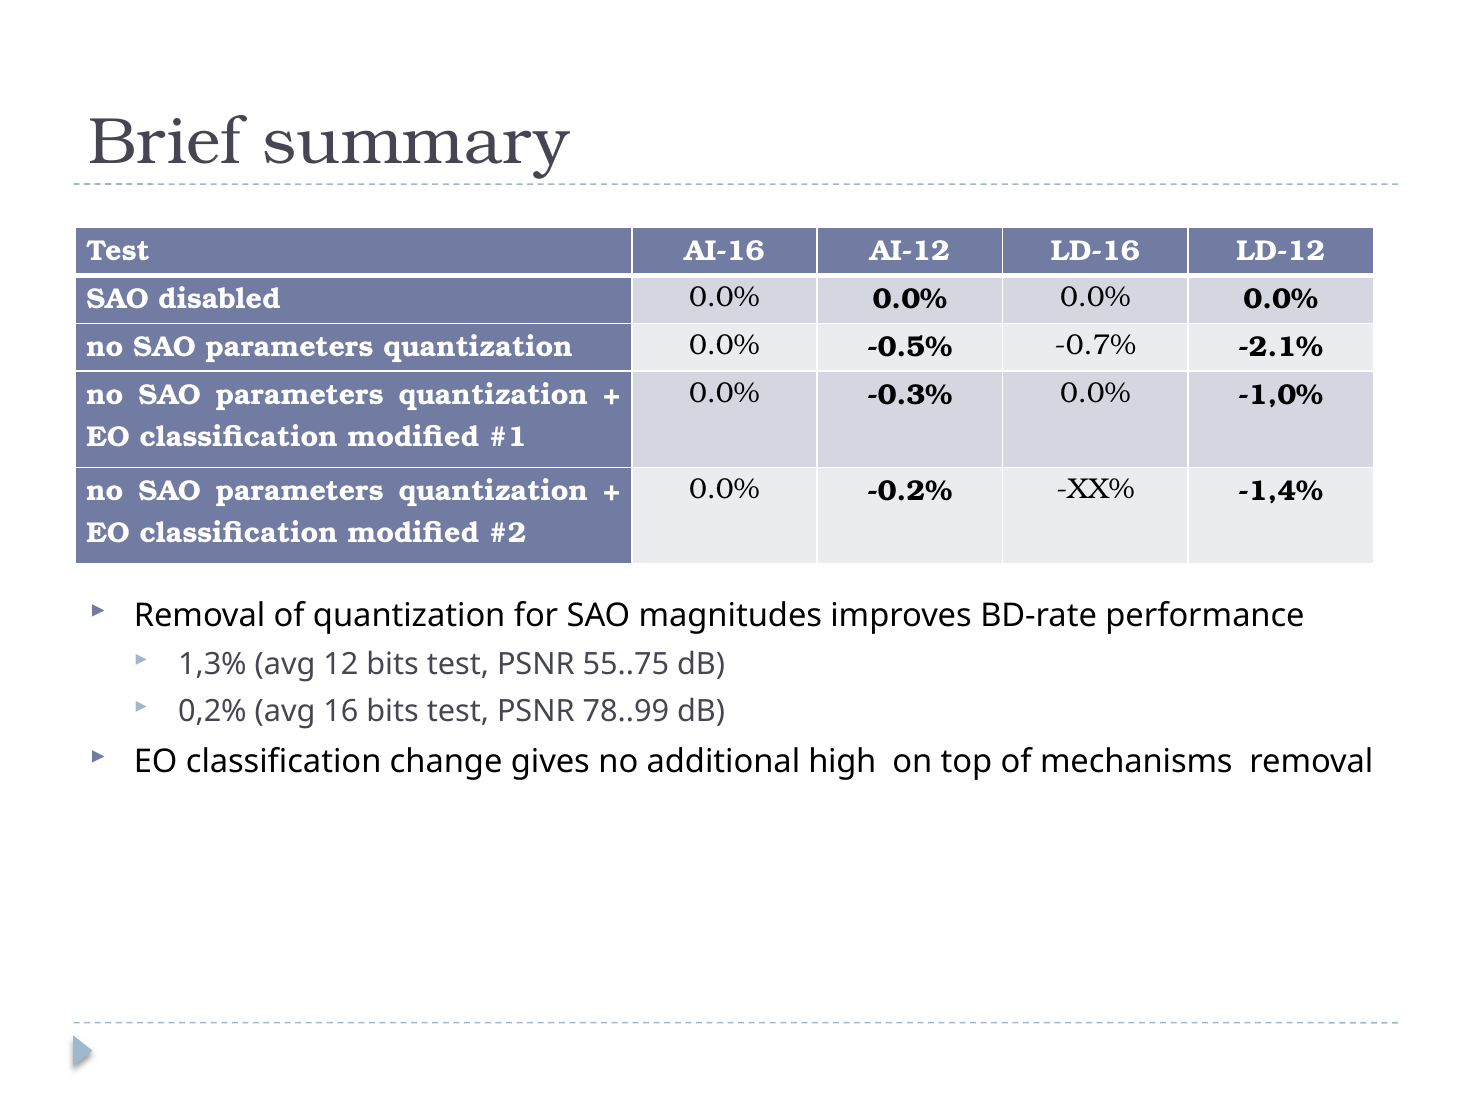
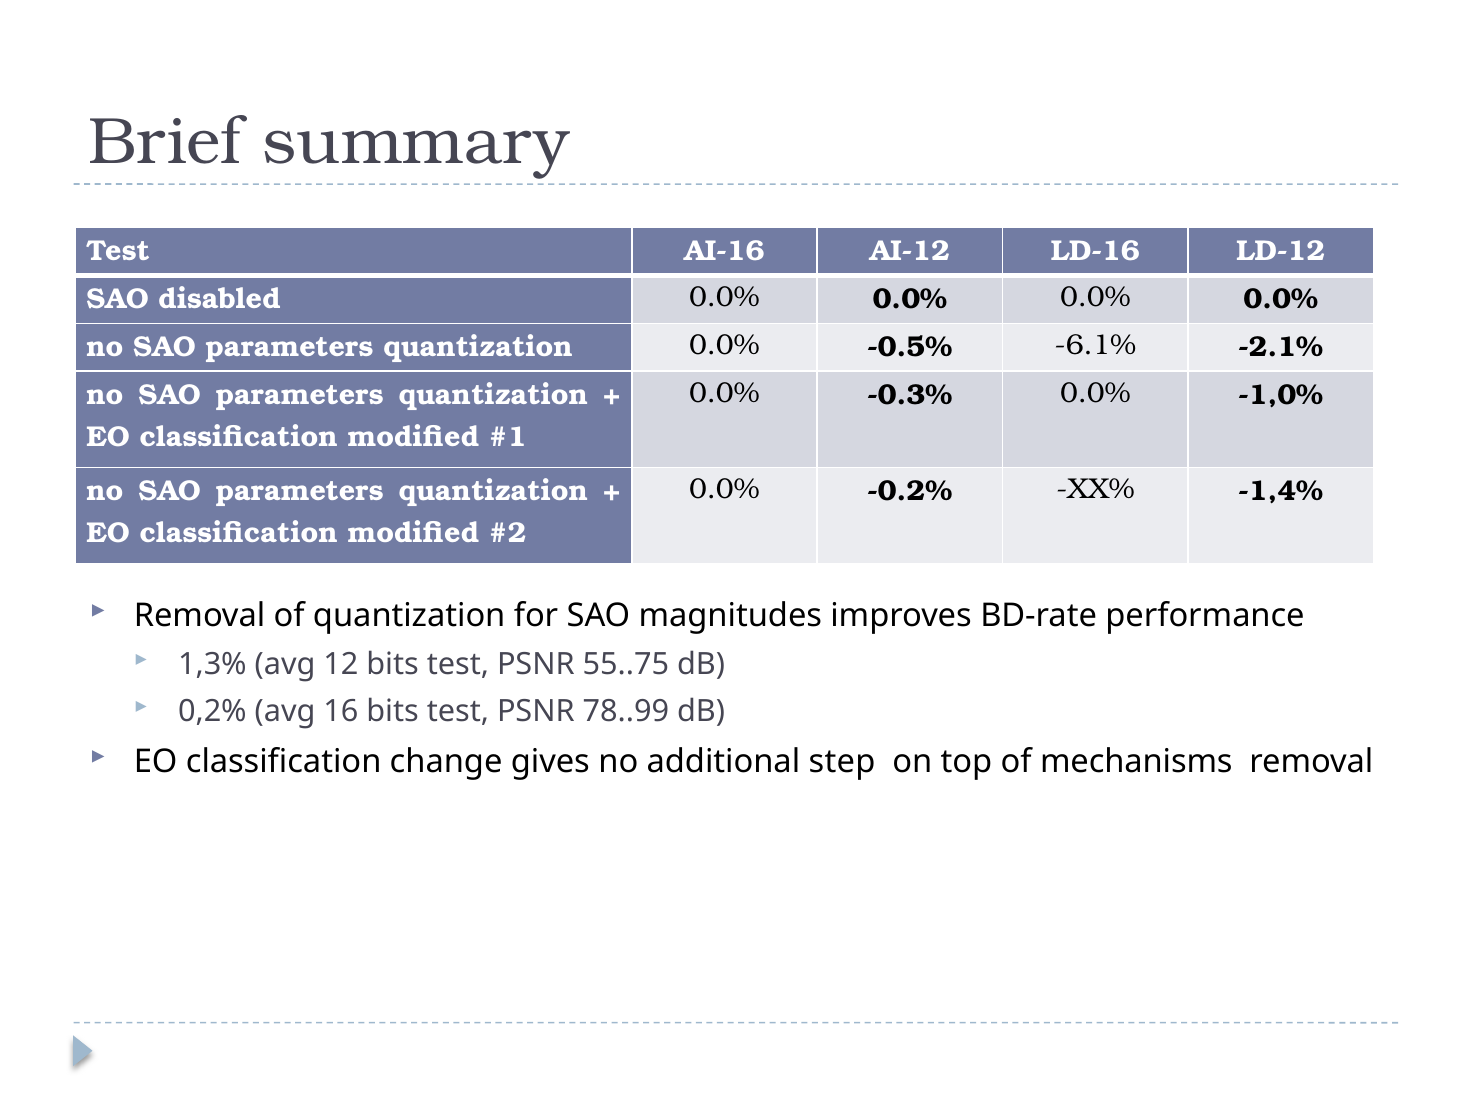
-0.7%: -0.7% -> -6.1% (1095, 345)
high: high -> step (842, 761)
